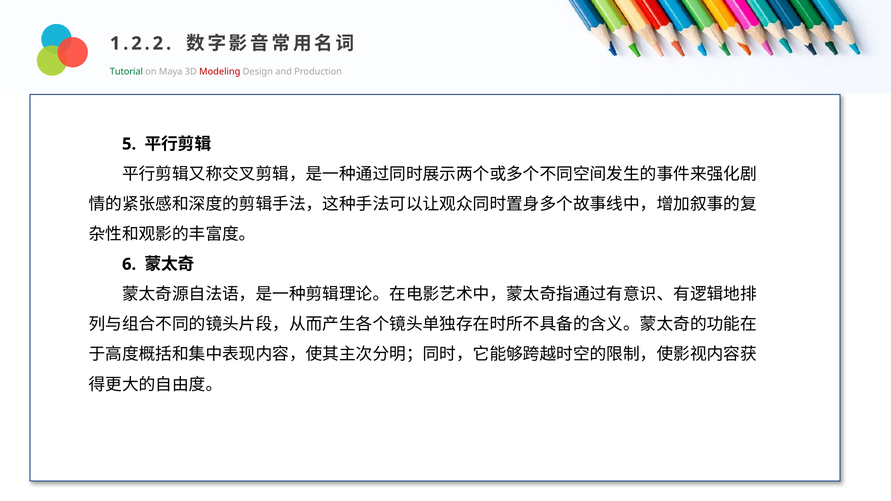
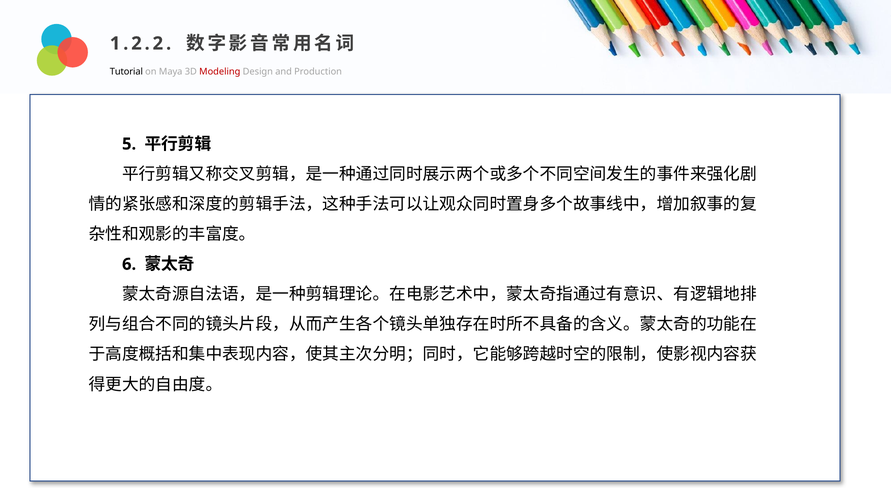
Tutorial colour: green -> black (126, 72)
